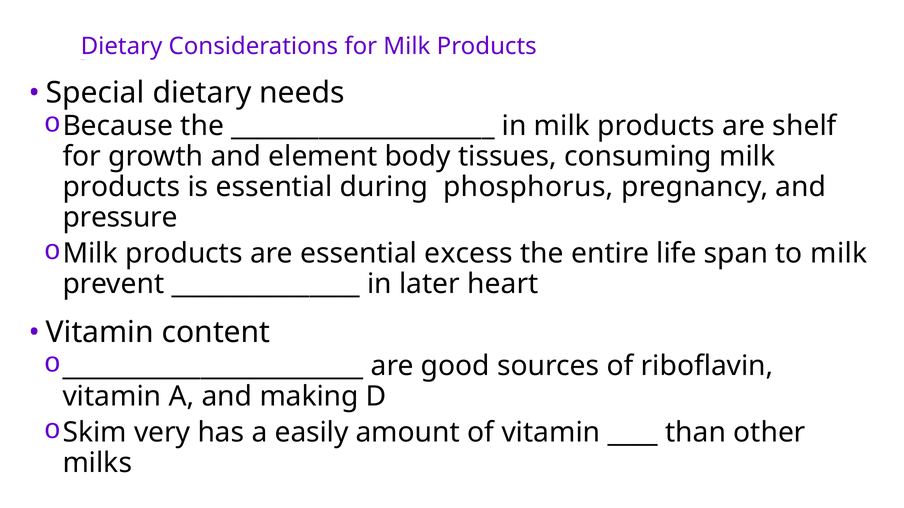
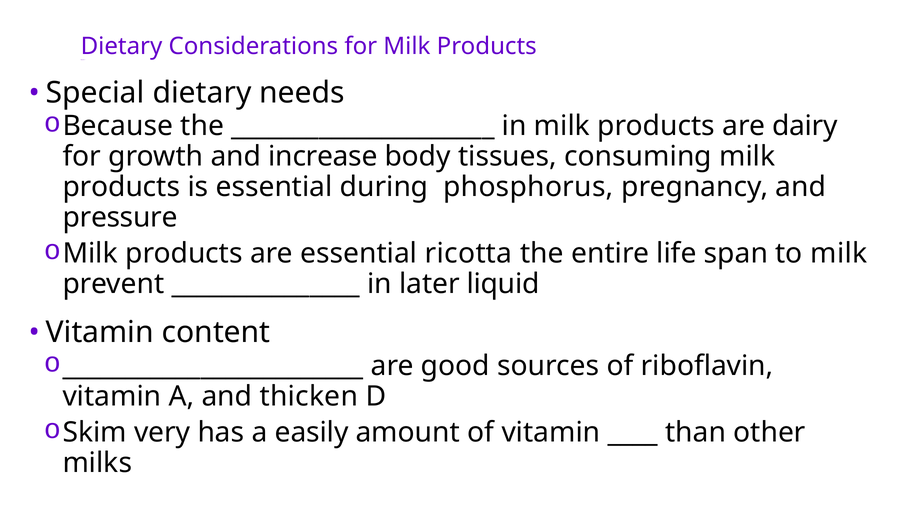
shelf: shelf -> dairy (805, 126)
element: element -> increase (323, 157)
excess: excess -> ricotta (469, 254)
heart: heart -> liquid (503, 284)
making: making -> thicken (309, 397)
